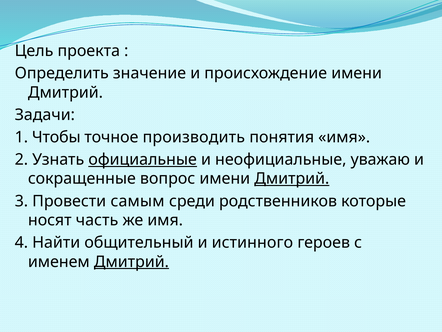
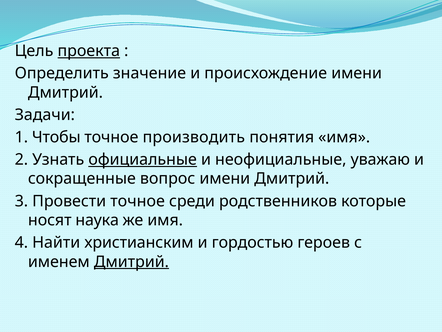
проекта underline: none -> present (89, 51)
Дмитрий underline: present -> none (292, 178)
Провести самым: самым -> точное (138, 201)
часть: часть -> наука (97, 220)
общительный: общительный -> христианским (139, 242)
истинного: истинного -> гордостью (252, 242)
